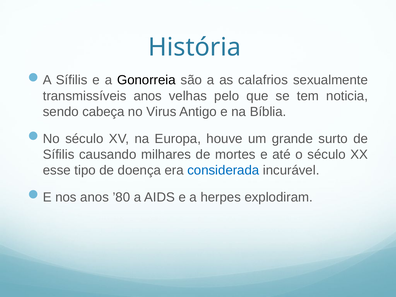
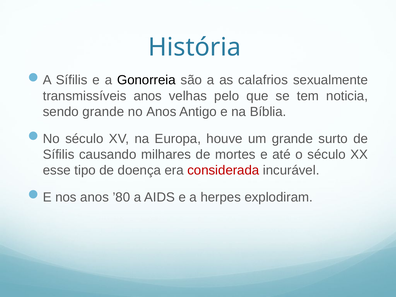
sendo cabeça: cabeça -> grande (103, 112)
no Virus: Virus -> Anos (161, 112)
considerada colour: blue -> red (223, 170)
